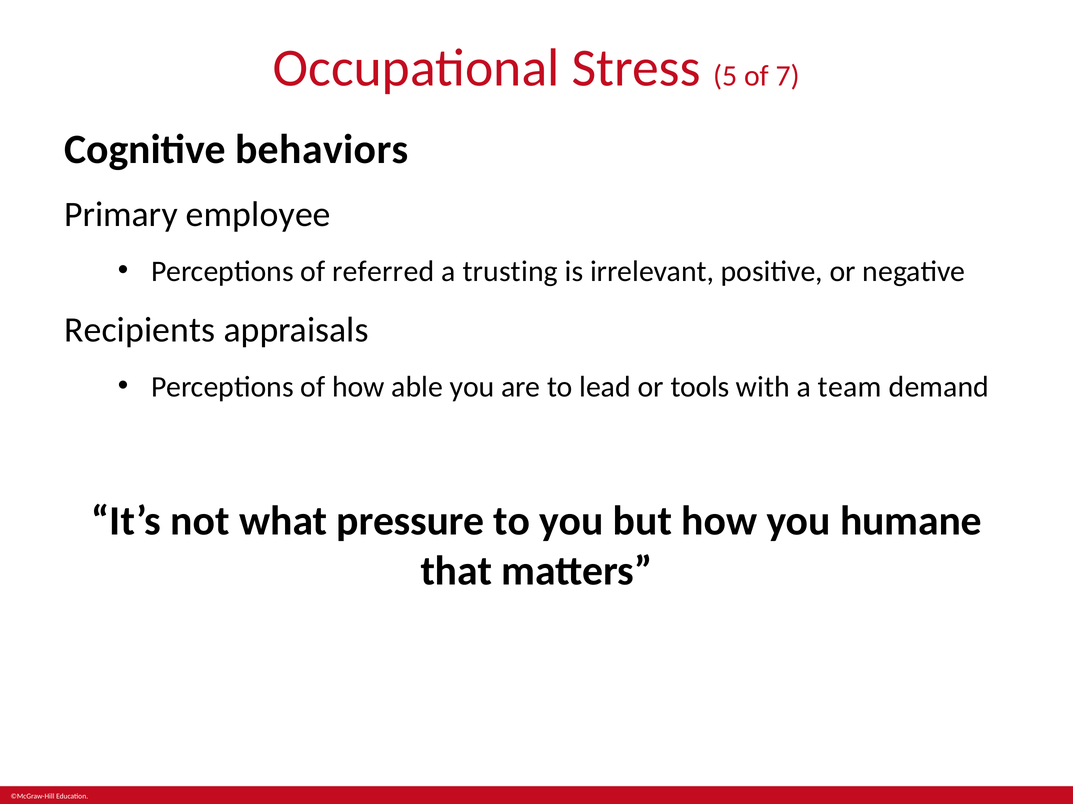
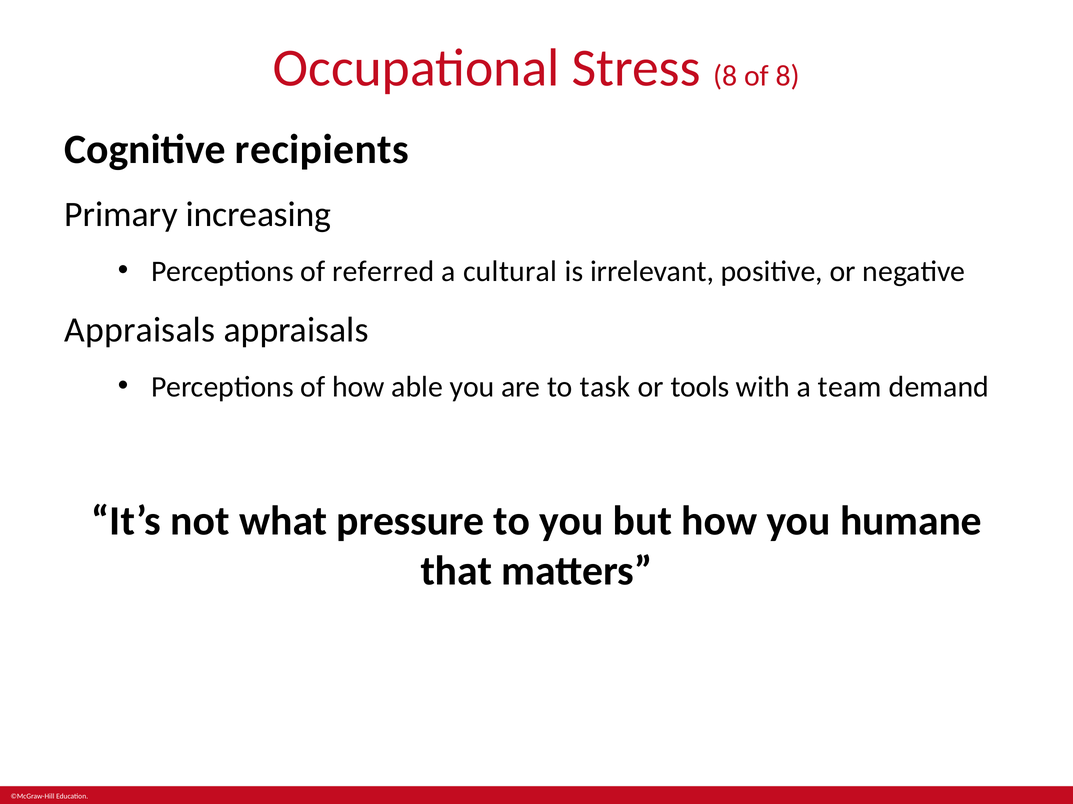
Stress 5: 5 -> 8 (725, 76)
of 7: 7 -> 8 (788, 76)
behaviors: behaviors -> recipients (322, 150)
employee: employee -> increasing (258, 215)
trusting: trusting -> cultural (510, 271)
Recipients: Recipients -> Appraisals (140, 330)
lead: lead -> task (605, 387)
